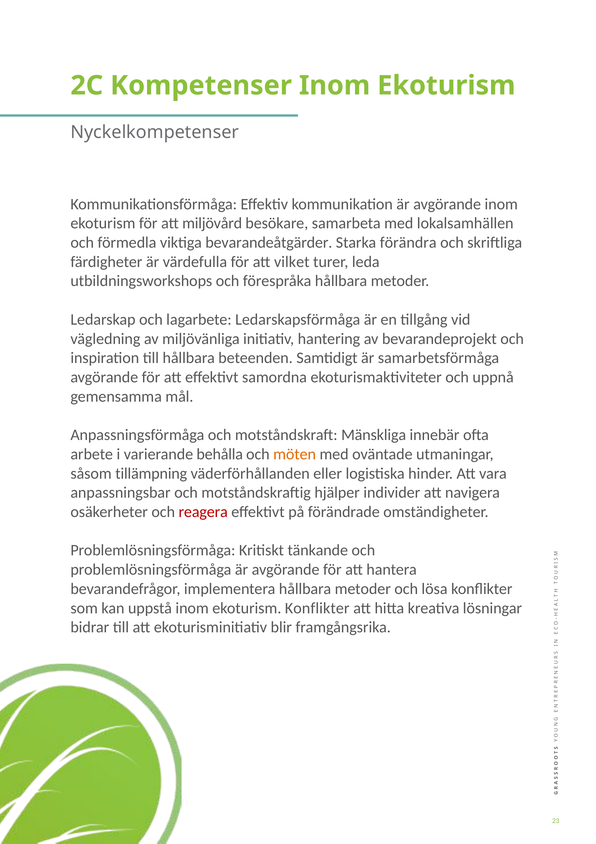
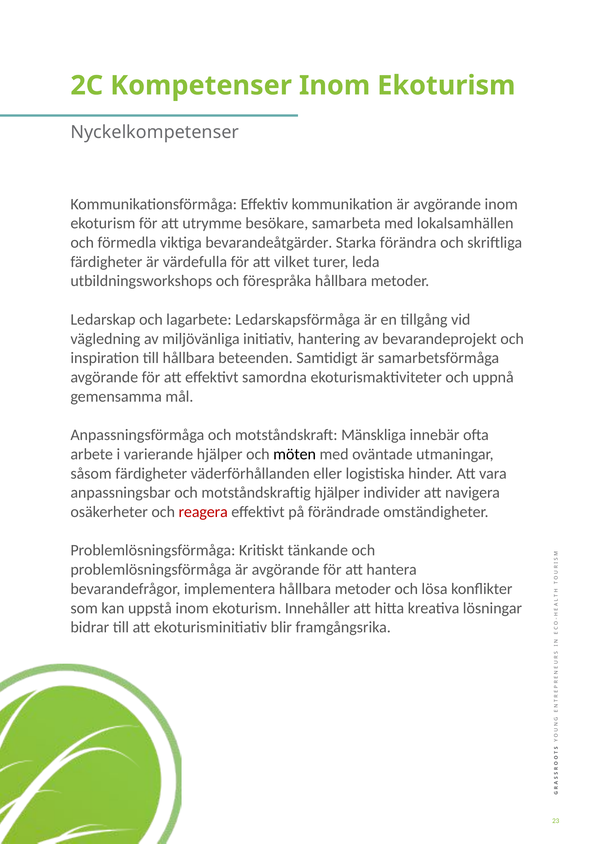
miljövård: miljövård -> utrymme (212, 223)
varierande behålla: behålla -> hjälper (220, 454)
möten colour: orange -> black (295, 454)
såsom tillämpning: tillämpning -> färdigheter (151, 473)
ekoturism Konflikter: Konflikter -> Innehåller (317, 607)
